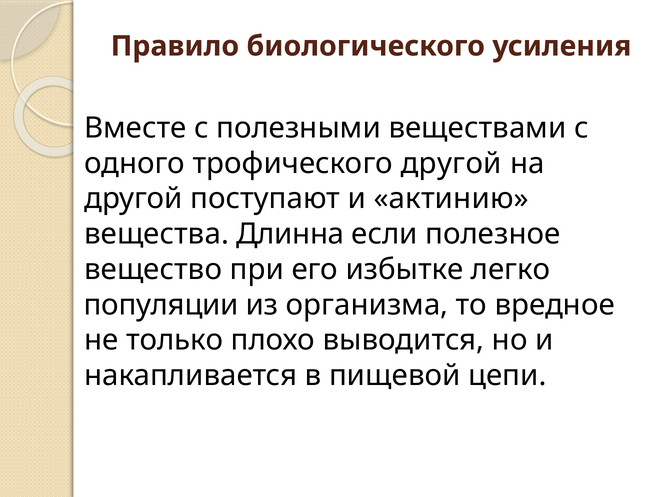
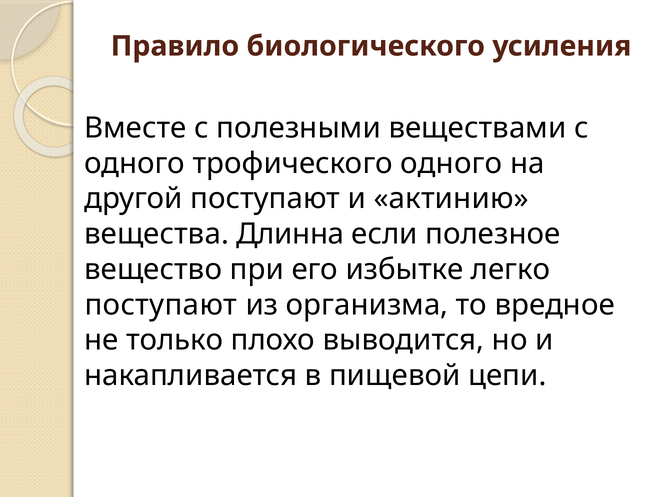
трофического другой: другой -> одного (451, 163)
популяции: популяции -> поступают (161, 305)
